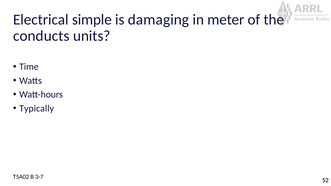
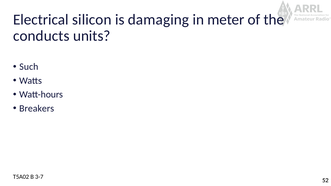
simple: simple -> silicon (92, 20)
Time: Time -> Such (29, 67)
Typically: Typically -> Breakers (37, 109)
